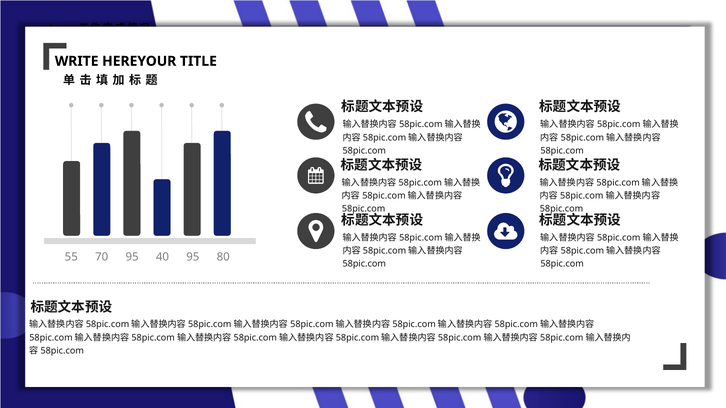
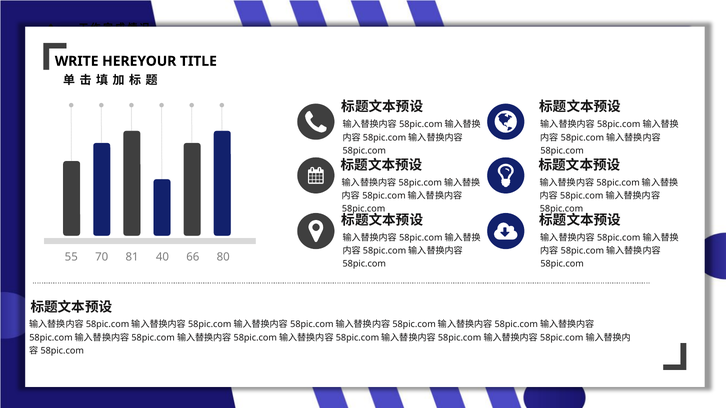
70 95: 95 -> 81 (132, 257)
40 95: 95 -> 66 (193, 257)
